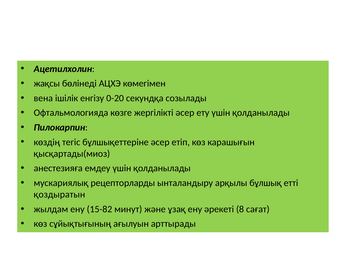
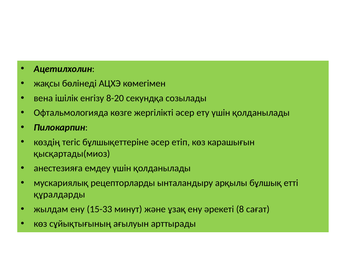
0-20: 0-20 -> 8-20 (115, 98)
қоздыратын: қоздыратын -> құралдарды (59, 194)
15-82: 15-82 -> 15-33 (99, 209)
